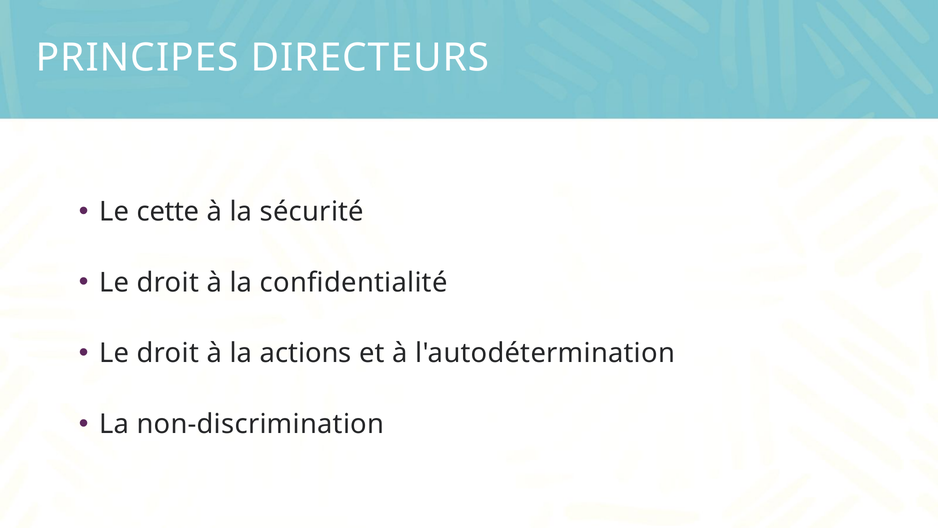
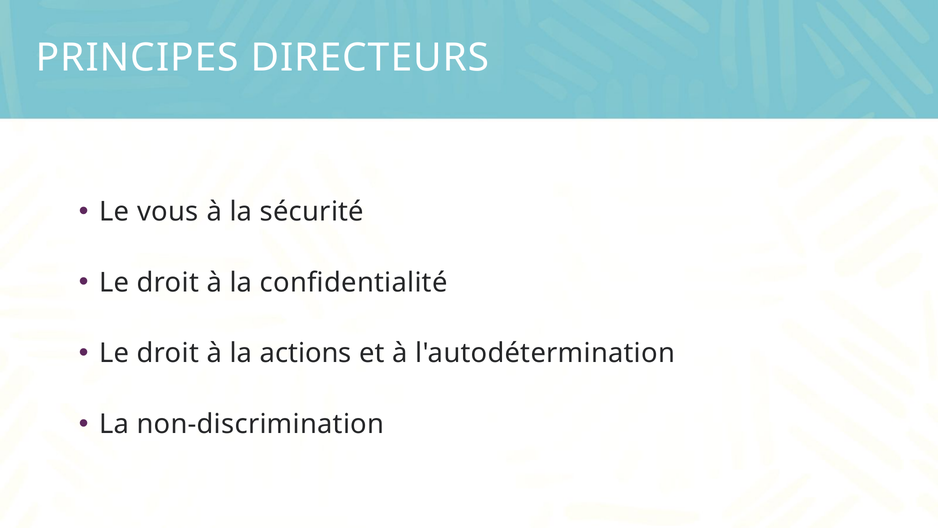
cette: cette -> vous (168, 211)
